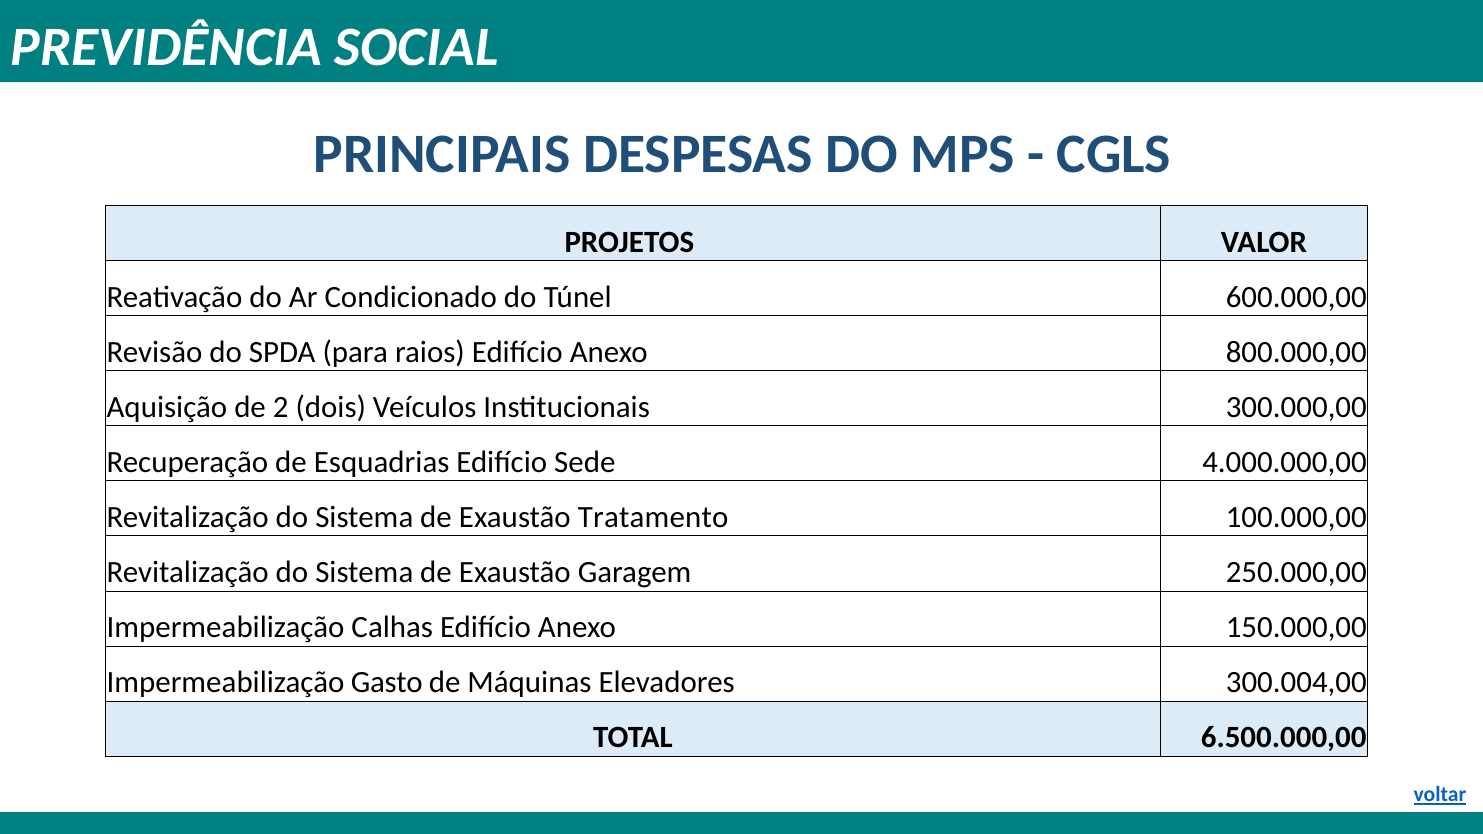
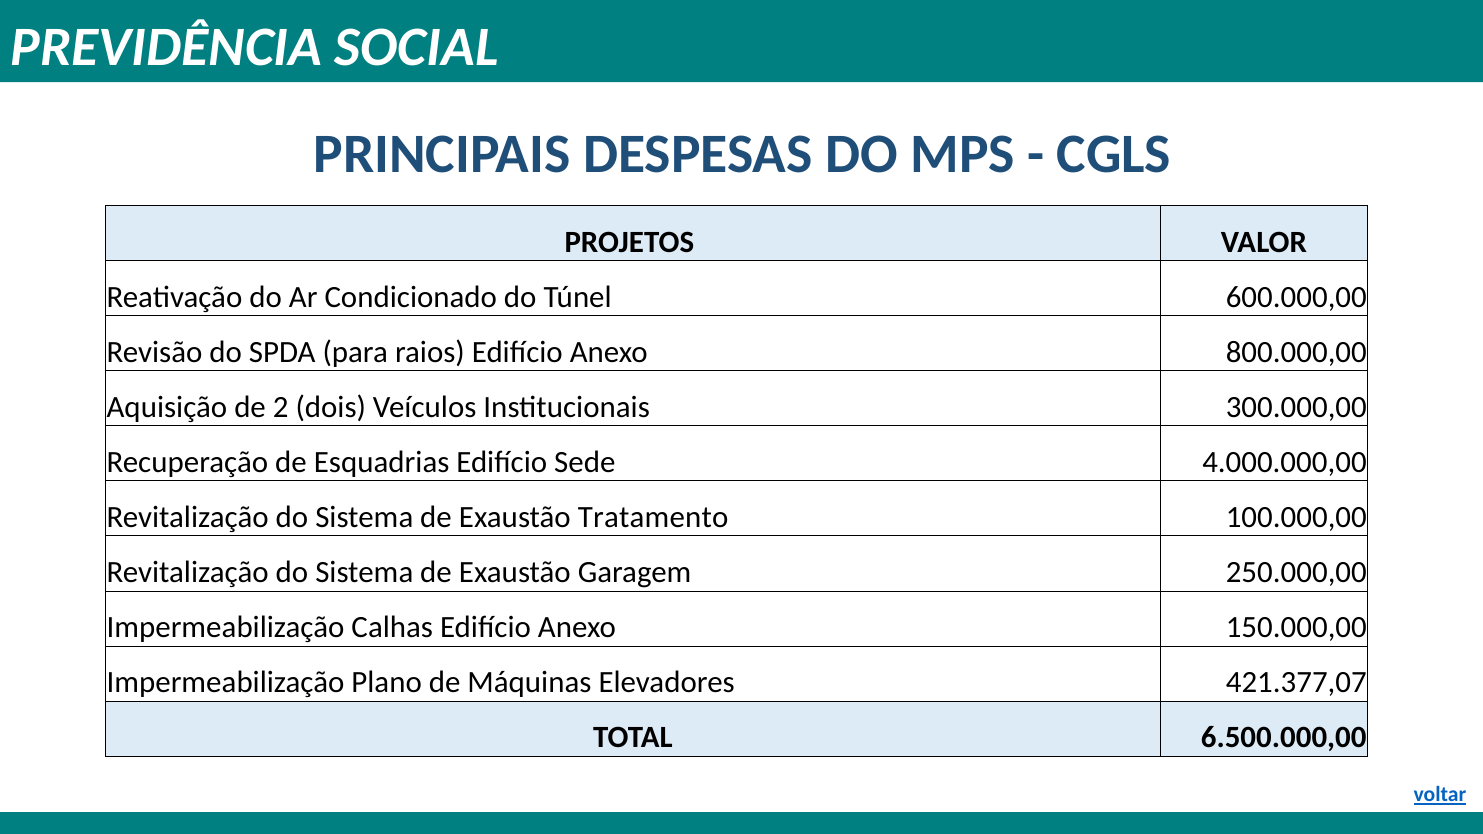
Gasto: Gasto -> Plano (387, 683)
300.004,00: 300.004,00 -> 421.377,07 (1296, 683)
